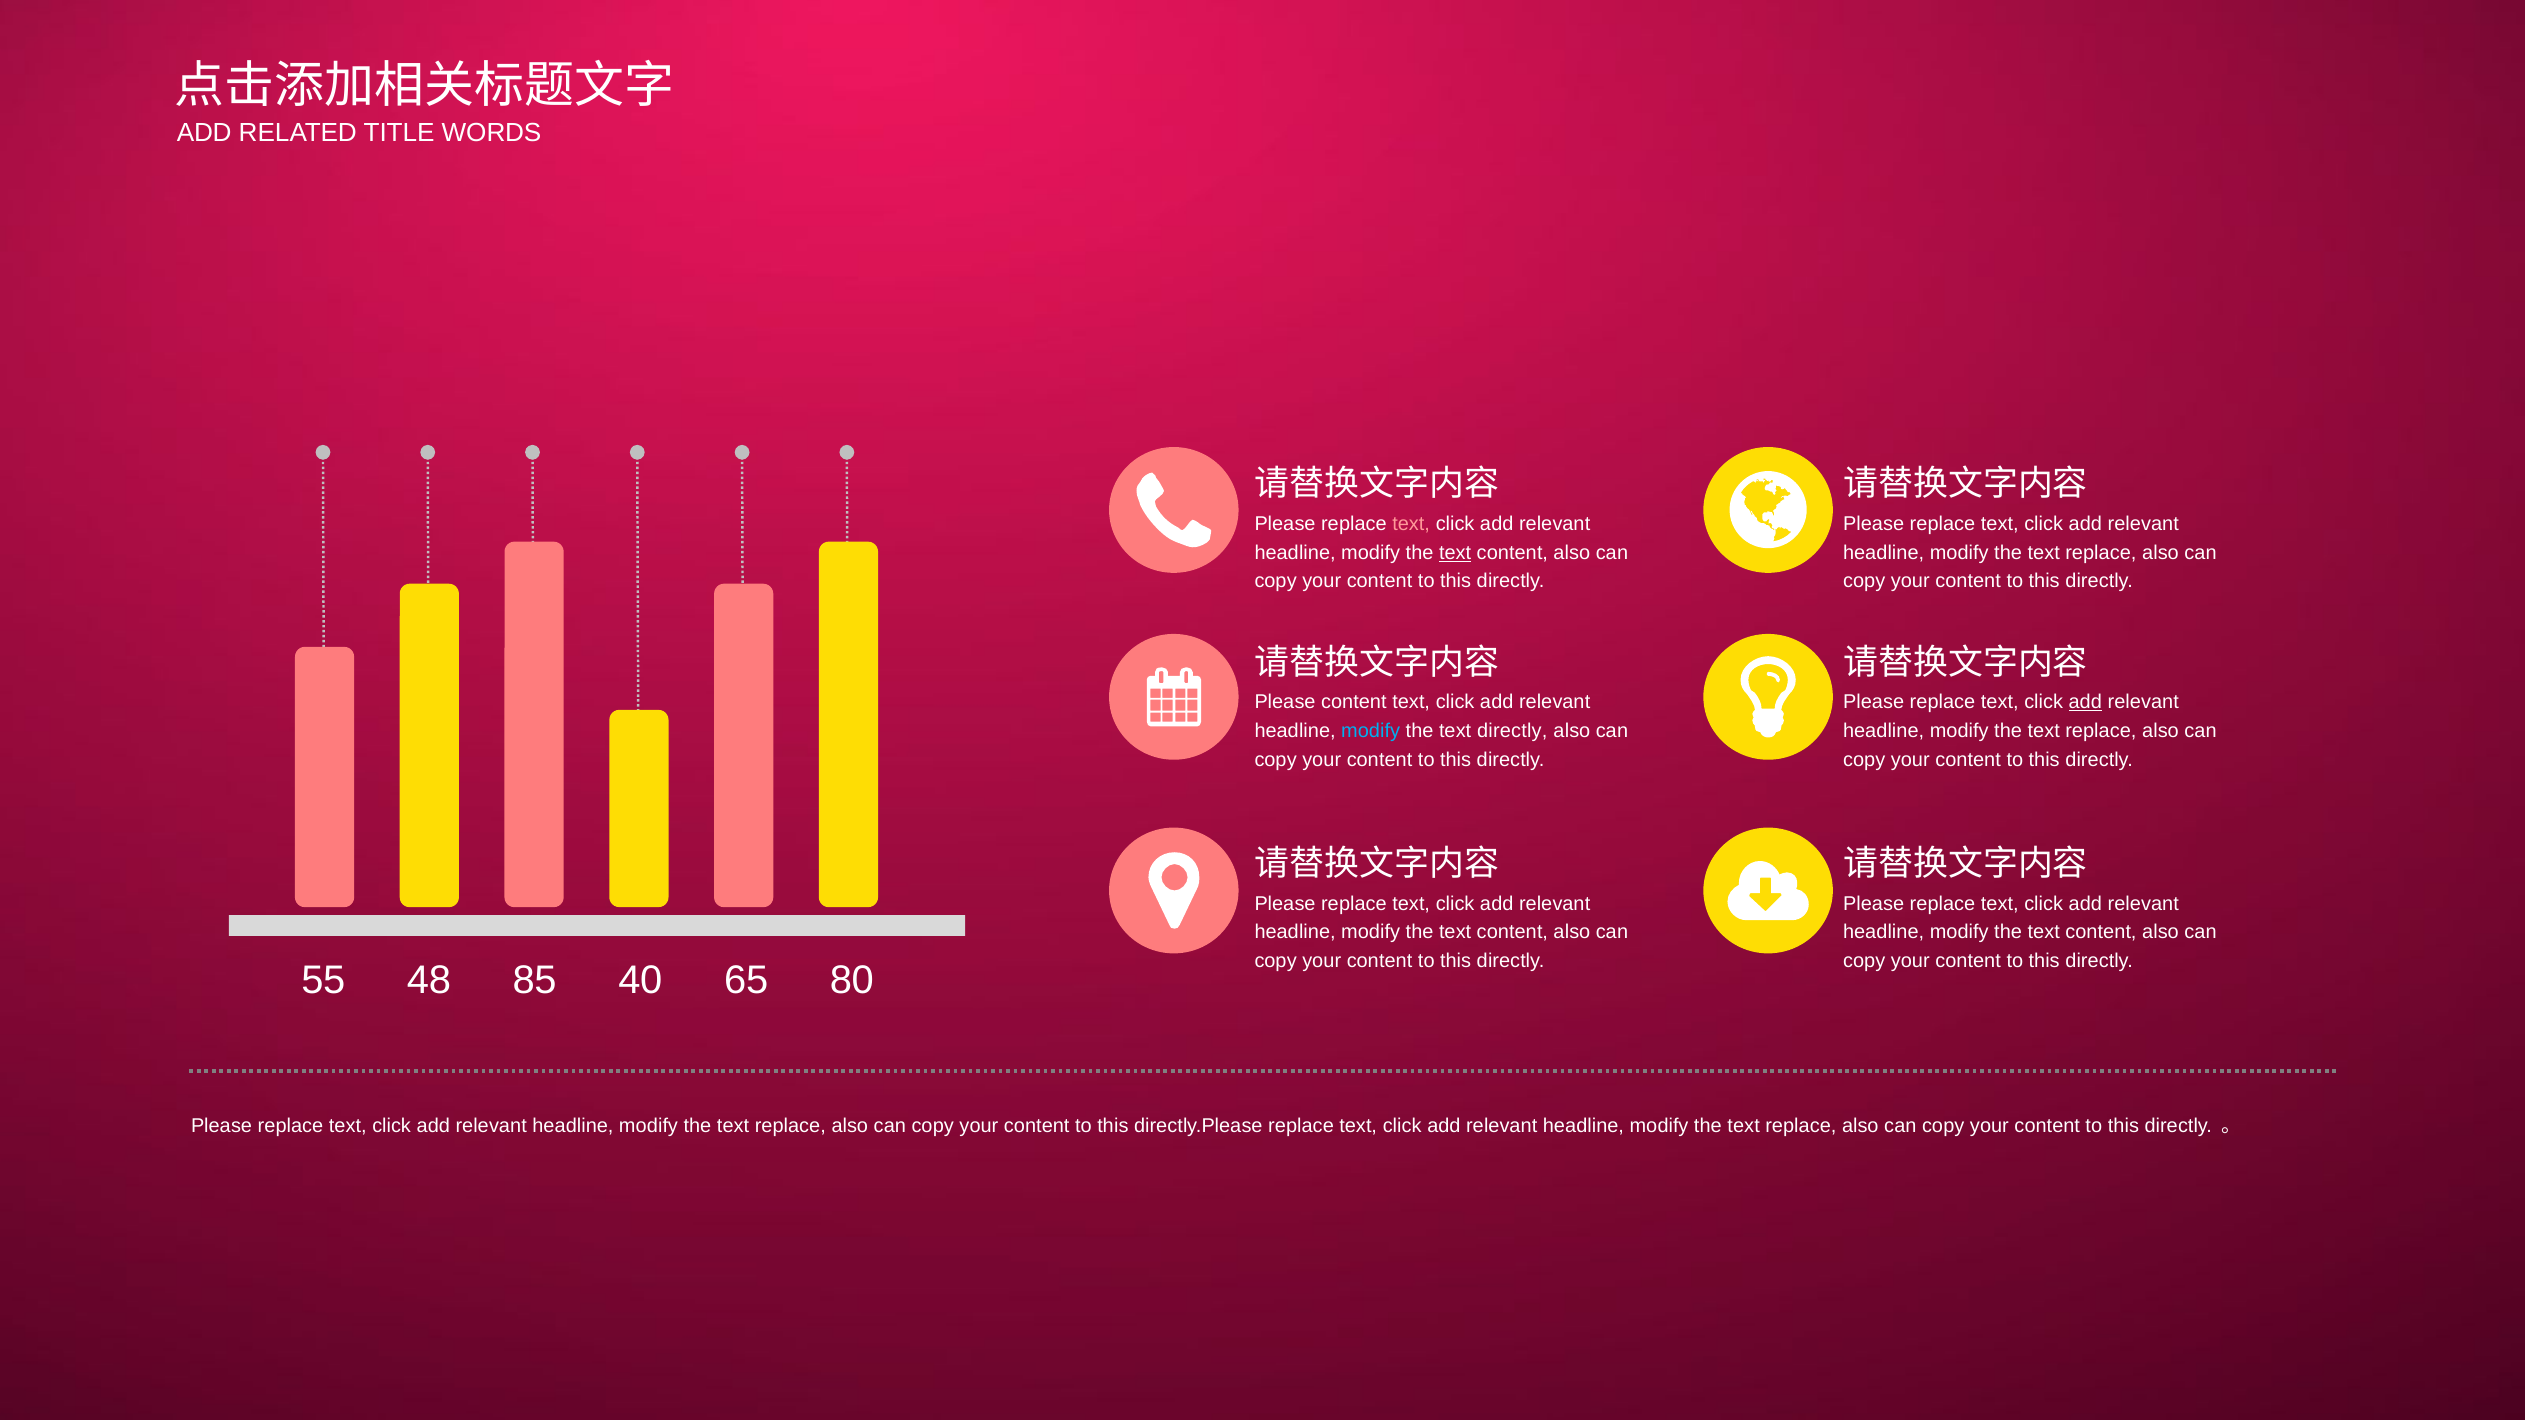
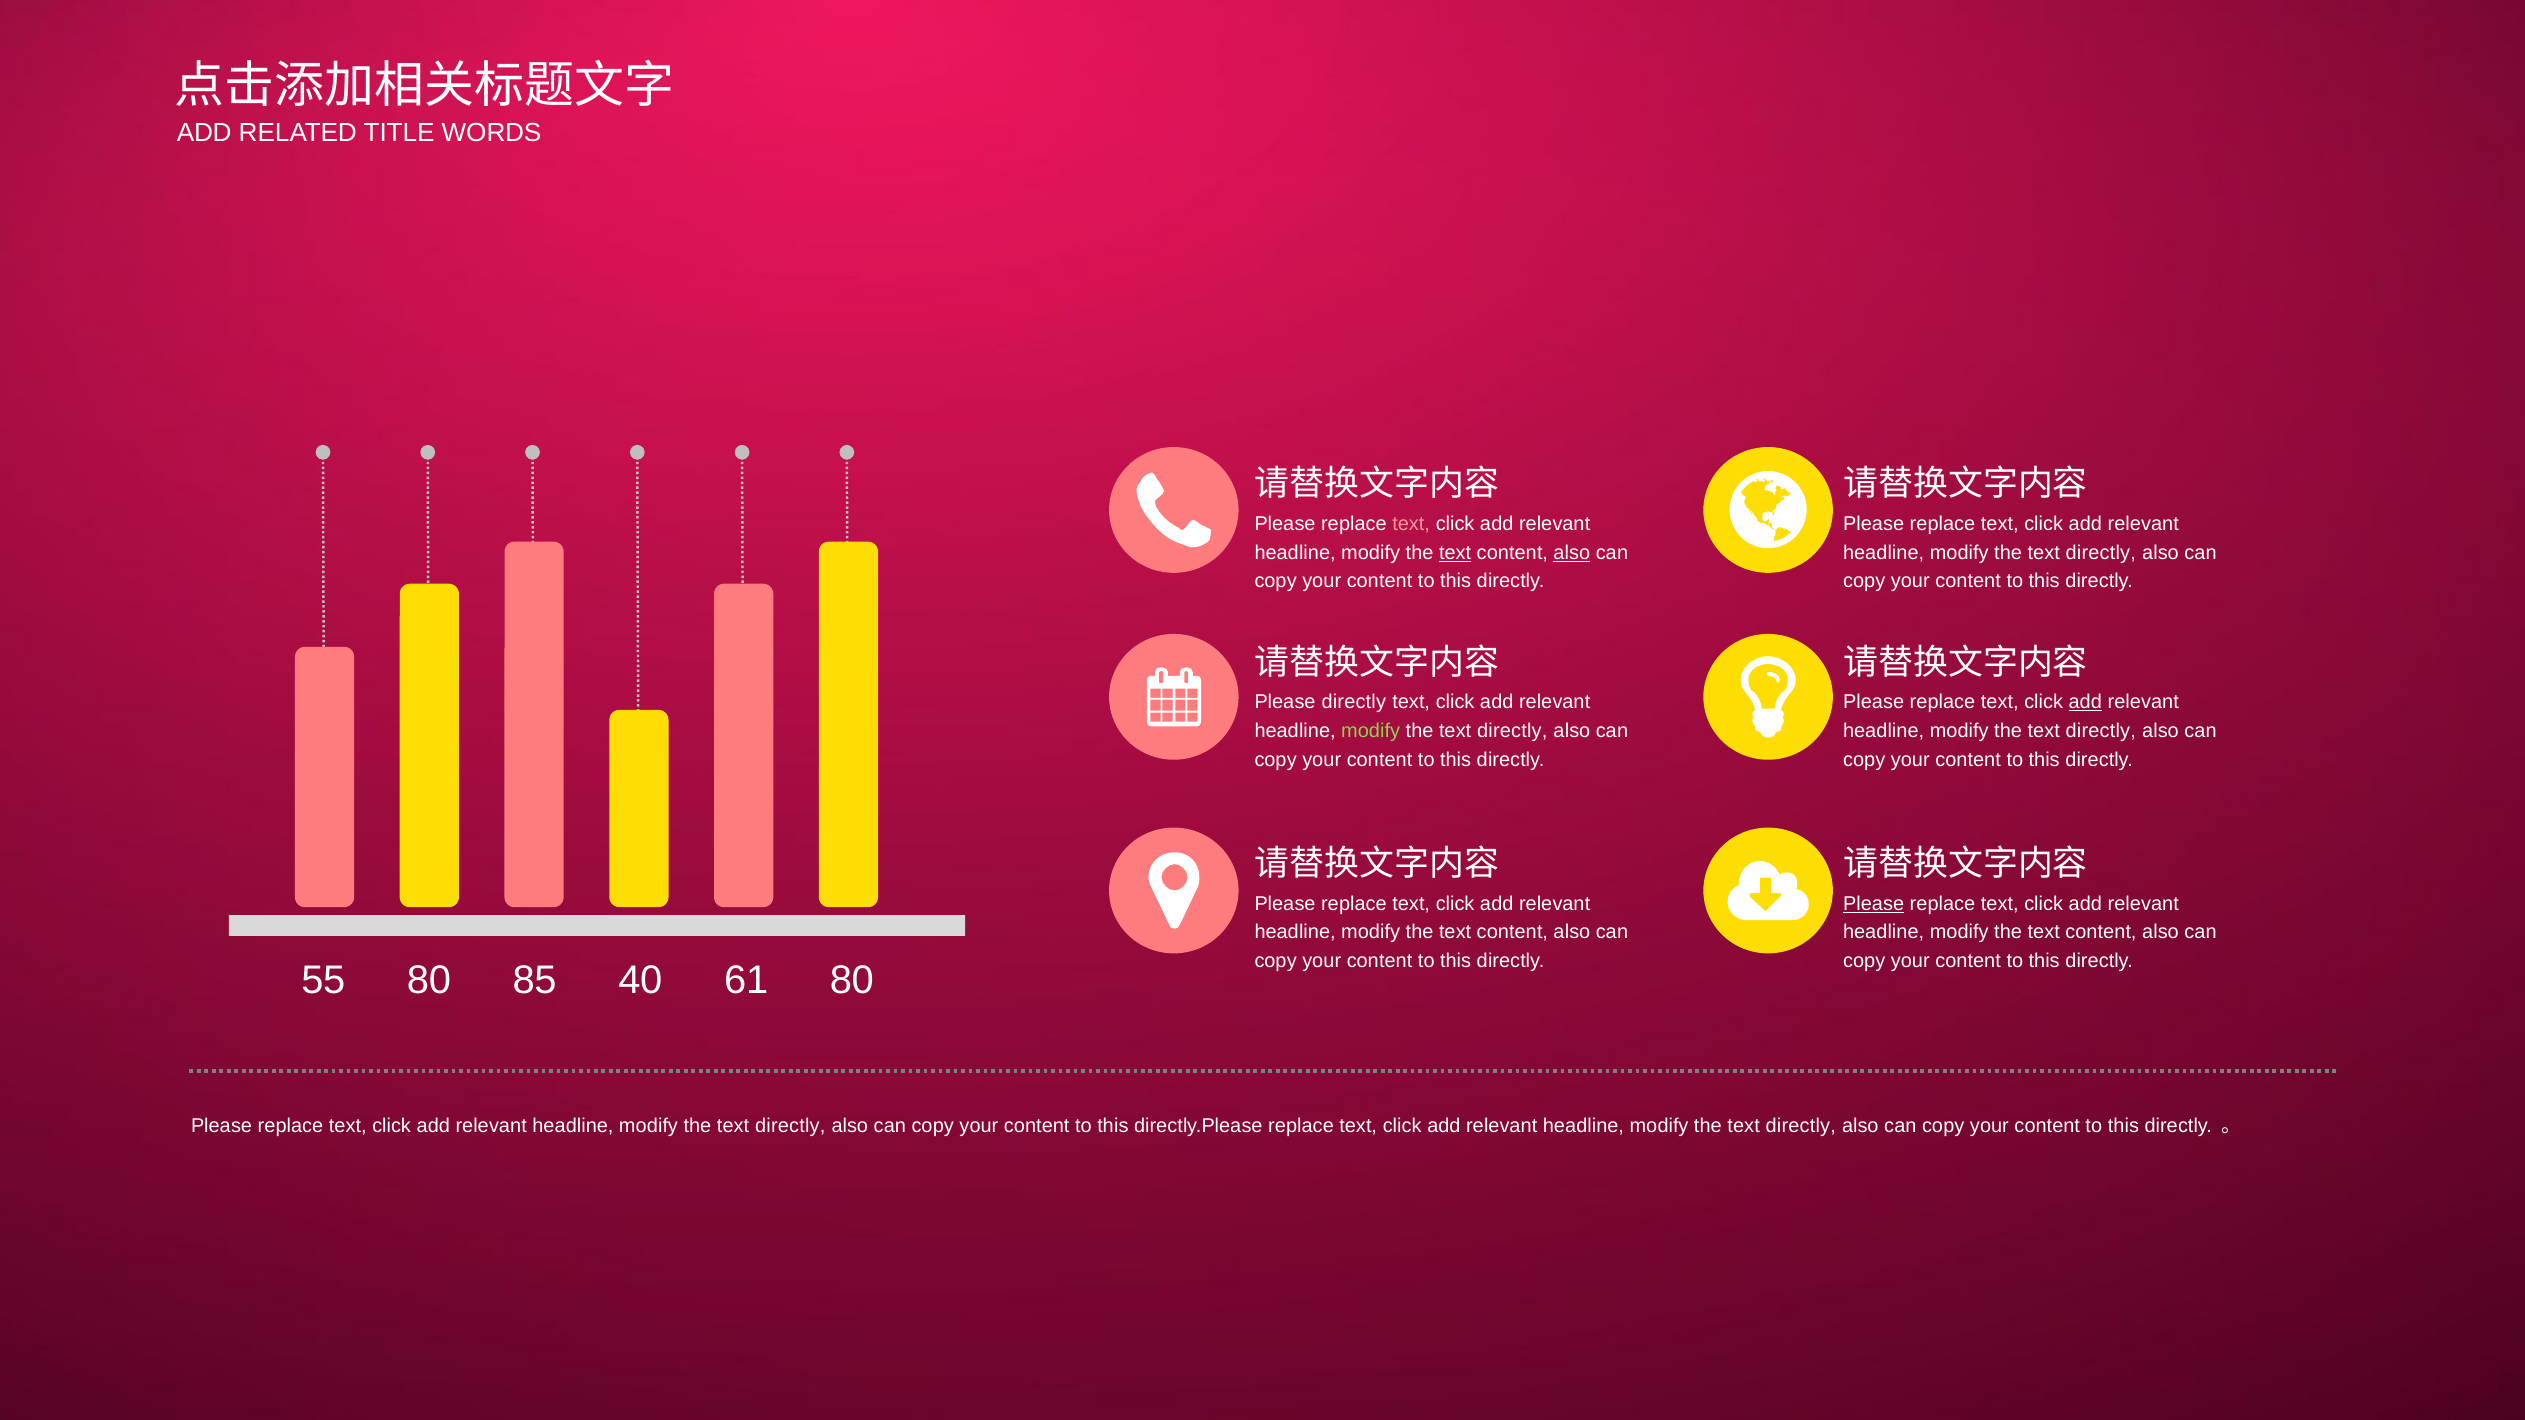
also underline: none -> present (1572, 553)
replace: replace -> directly (2101, 553)
Please content: content -> directly (1354, 702)
modify colour: light blue -> light green (1371, 731)
replace: replace -> directly (2101, 731)
Please underline: none -> present (1874, 904)
55 48: 48 -> 80 (429, 981)
65: 65 -> 61 (746, 981)
replace: replace -> directly (790, 1126)
replace: replace -> directly (1801, 1126)
